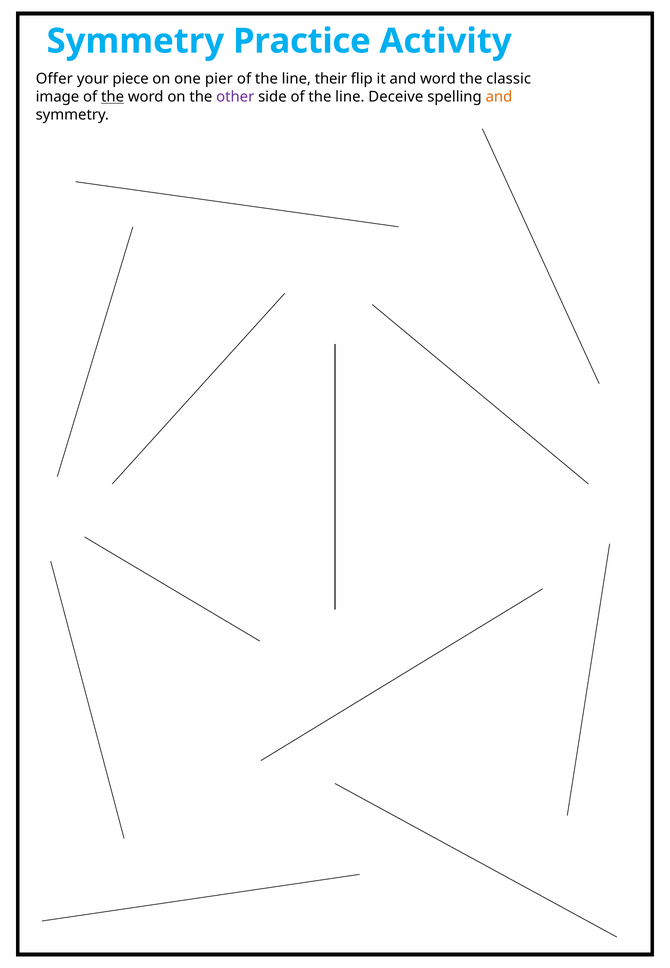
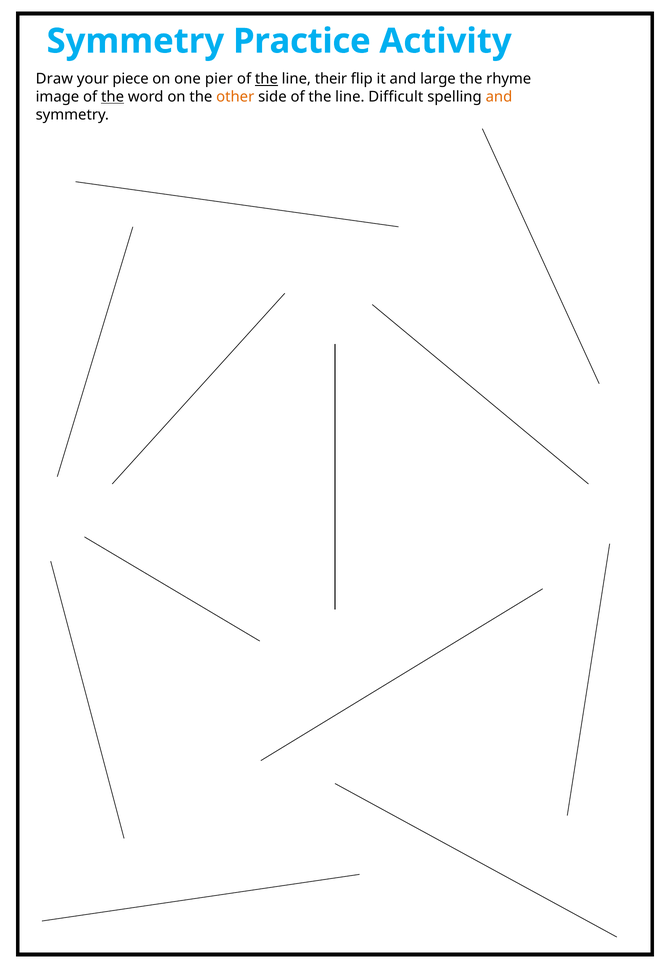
Offer: Offer -> Draw (54, 79)
the underline: none -> present (266, 79)
and word: word -> large (438, 79)
classic: classic -> rhyme (509, 79)
other colour: purple -> orange (235, 97)
Deceive: Deceive -> Difficult (396, 97)
